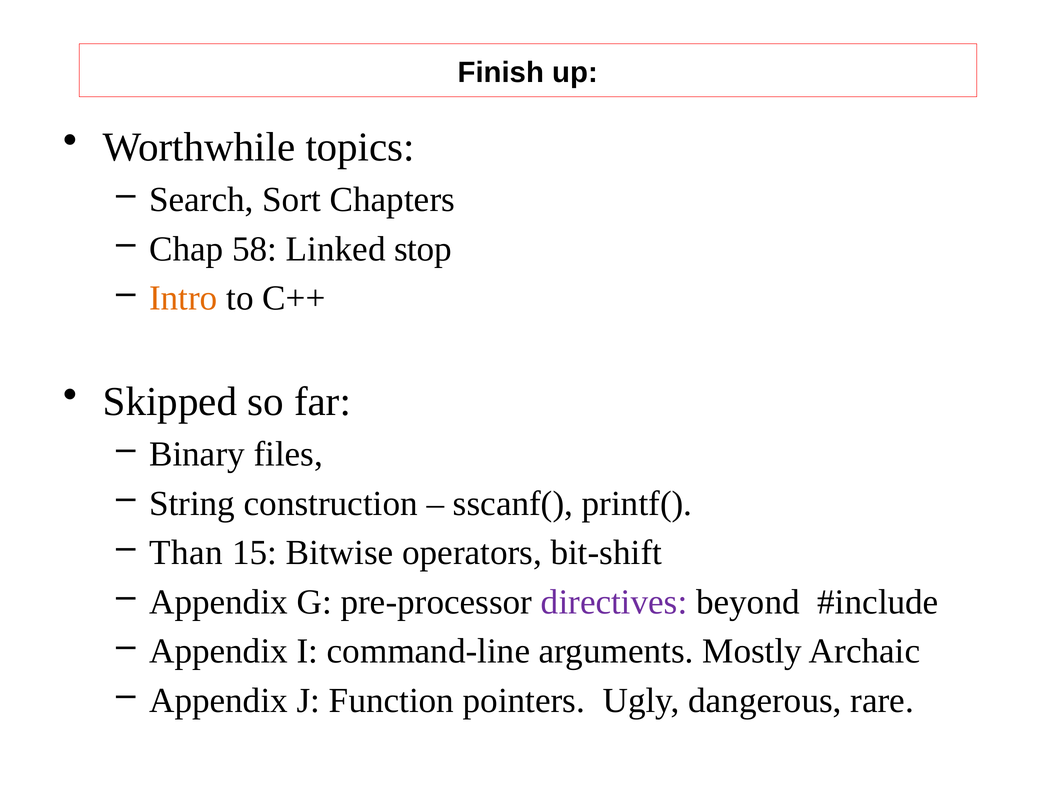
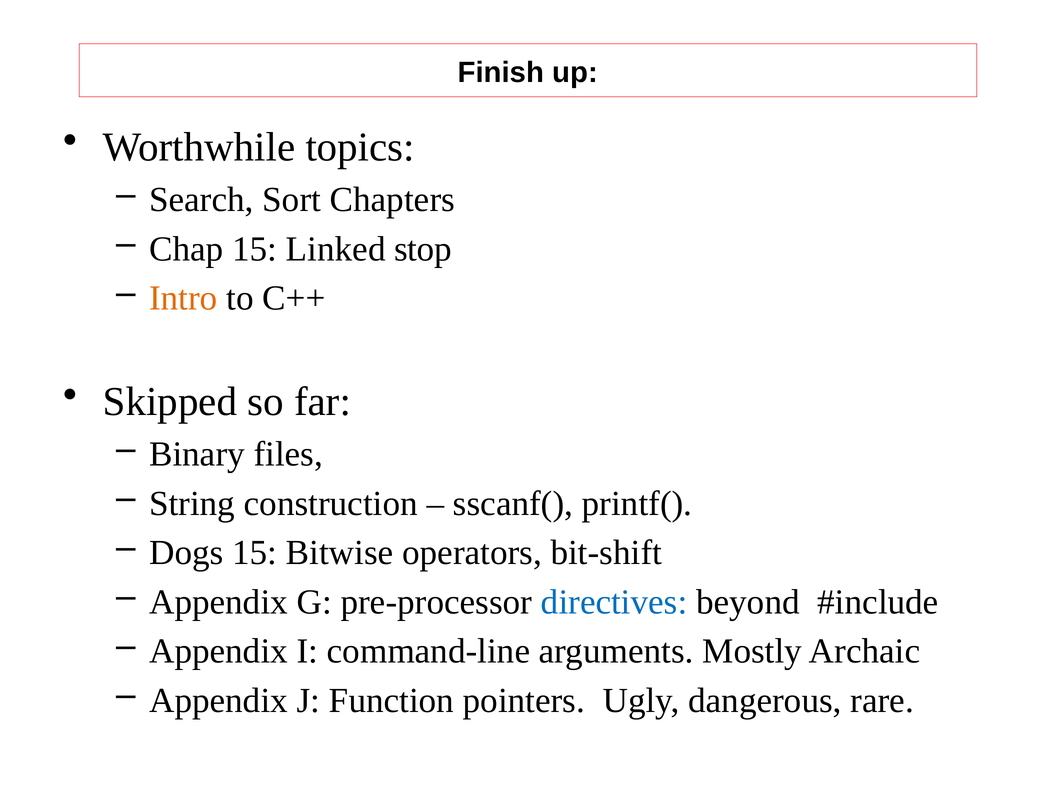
Chap 58: 58 -> 15 (255, 249)
Than: Than -> Dogs (186, 553)
directives colour: purple -> blue (614, 602)
